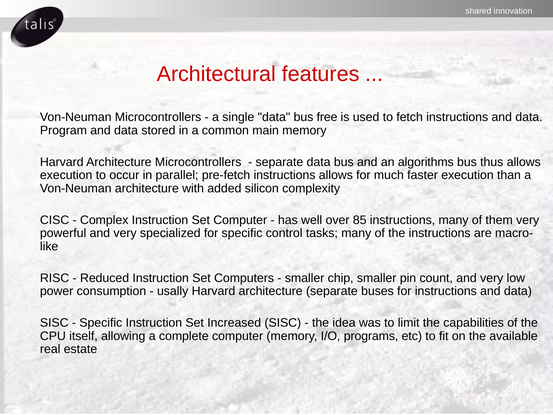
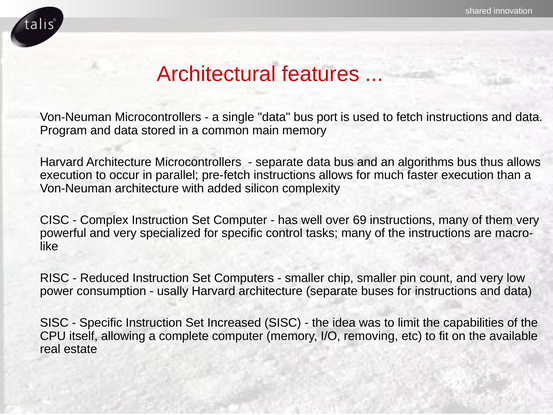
free: free -> port (327, 117)
85: 85 -> 69 (360, 220)
programs: programs -> removing (371, 336)
